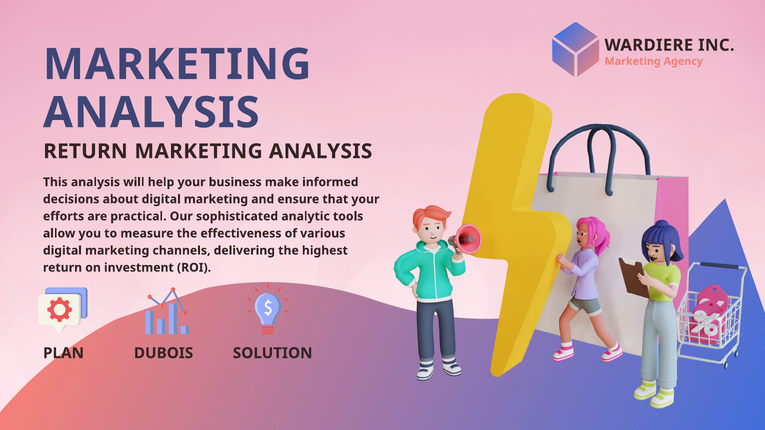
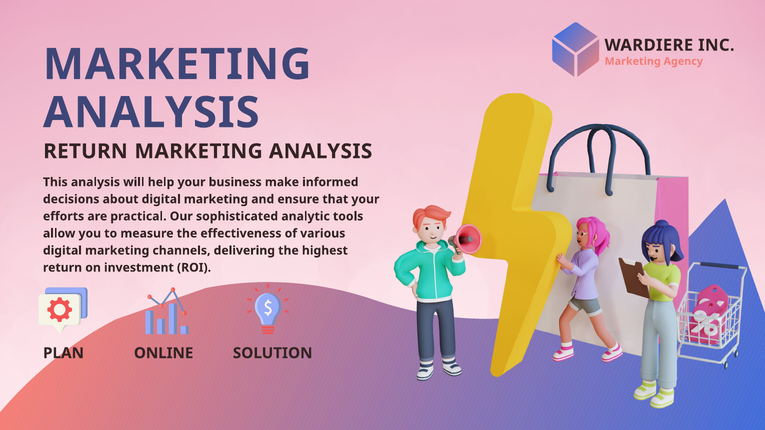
DUBOIS: DUBOIS -> ONLINE (164, 353)
